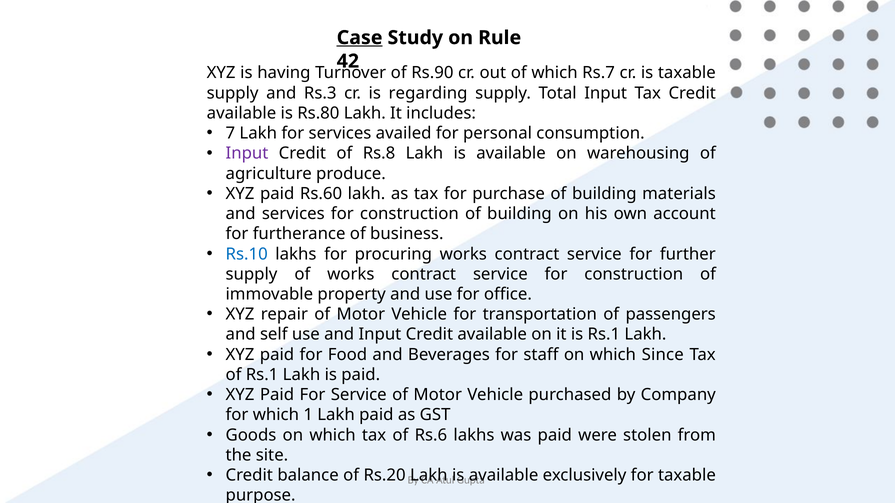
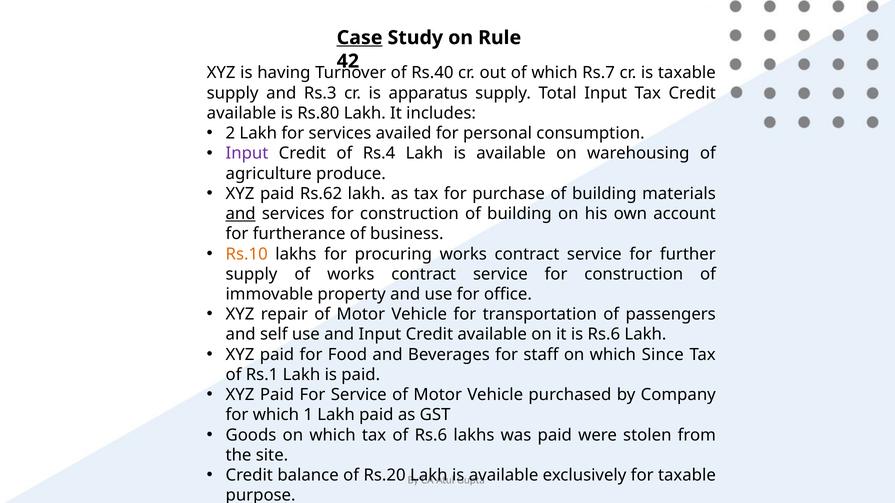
Rs.90: Rs.90 -> Rs.40 (432, 73)
regarding: regarding -> apparatus (428, 93)
7: 7 -> 2 (230, 133)
Rs.8: Rs.8 -> Rs.4 (379, 153)
Rs.60: Rs.60 -> Rs.62 (321, 194)
and underline: none -> present (241, 214)
Rs.10 colour: blue -> orange (247, 254)
is Rs.1: Rs.1 -> Rs.6 (604, 335)
